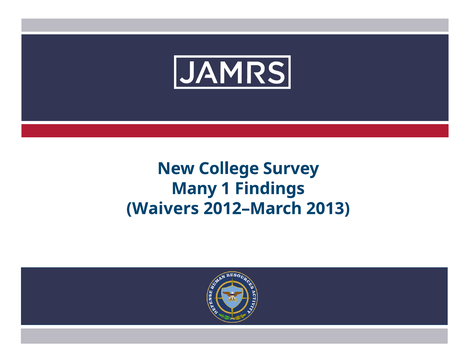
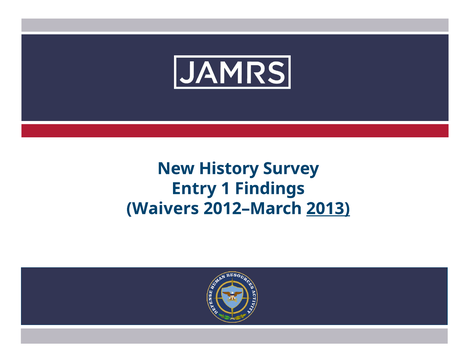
College: College -> History (229, 169)
Many: Many -> Entry (194, 189)
2013 underline: none -> present (328, 209)
